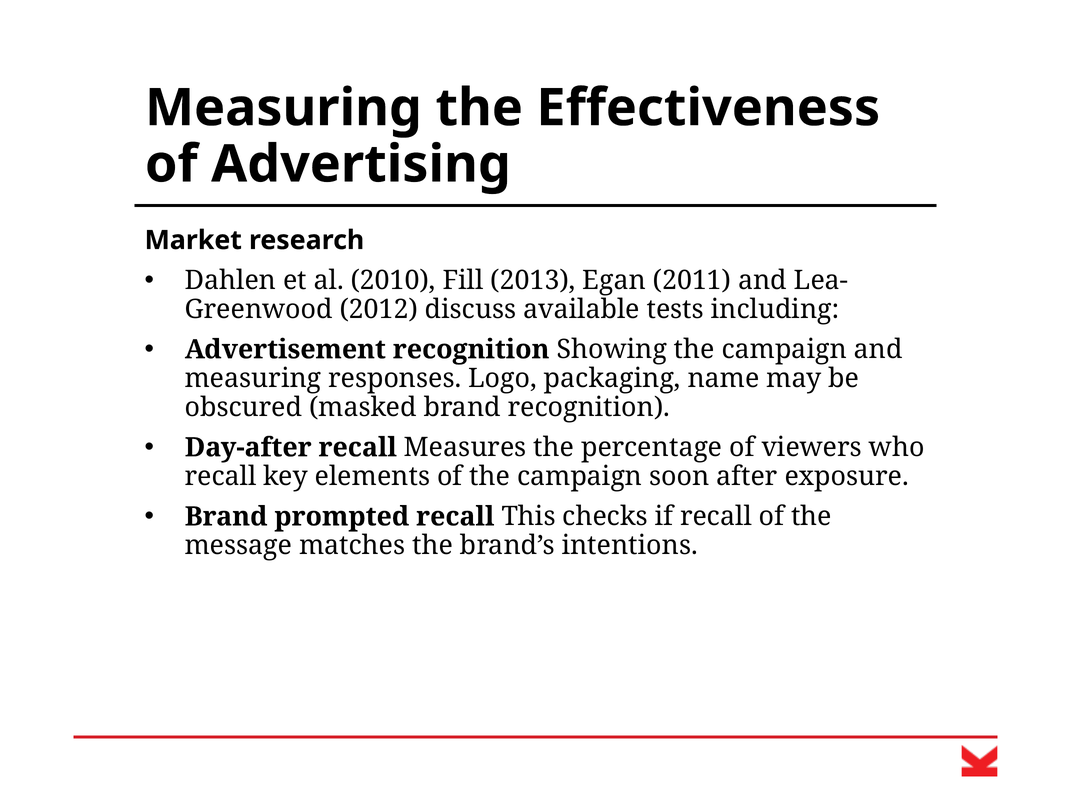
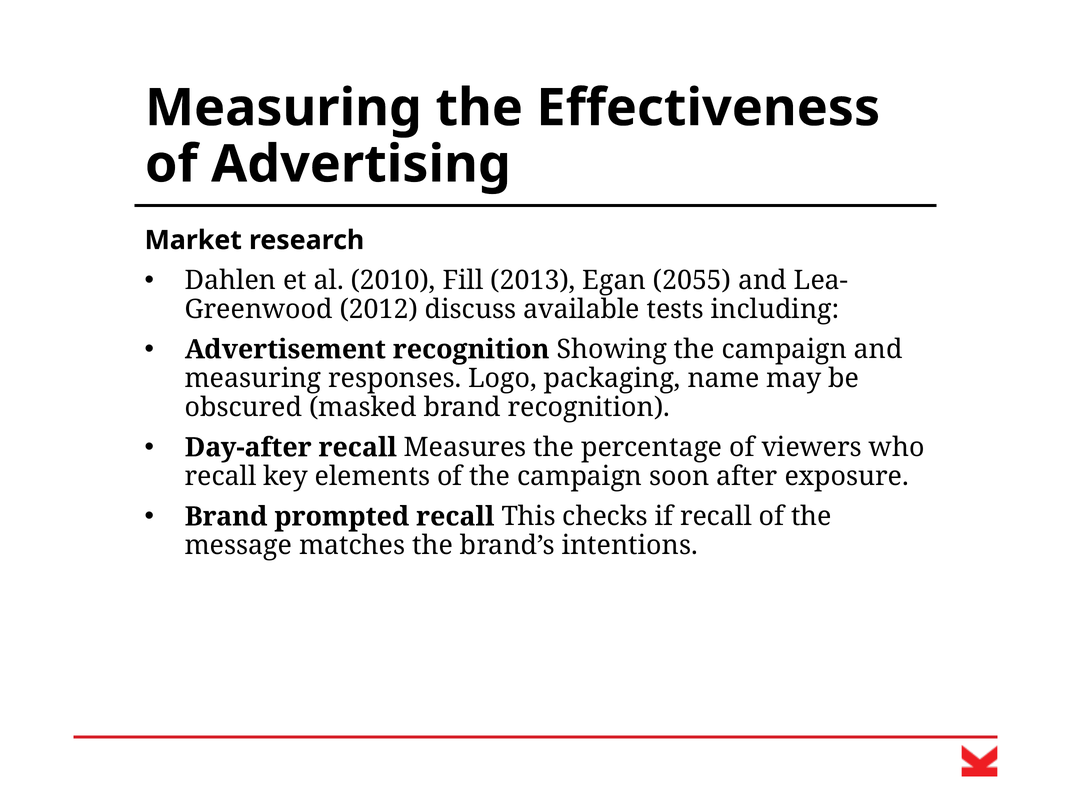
2011: 2011 -> 2055 (692, 280)
